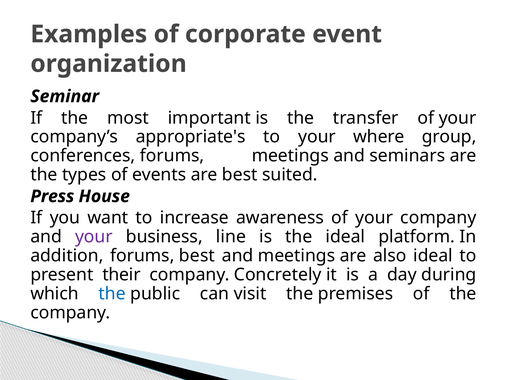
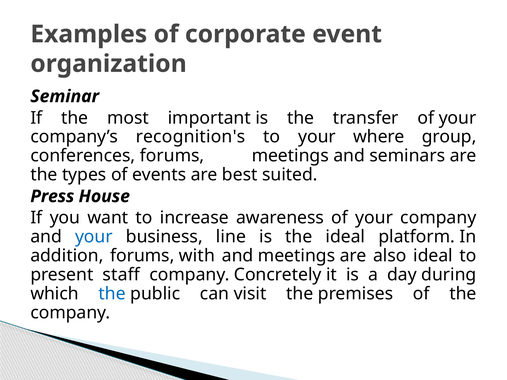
appropriate's: appropriate's -> recognition's (191, 137)
your colour: purple -> blue (94, 237)
forums best: best -> with (197, 256)
their: their -> staff (121, 275)
